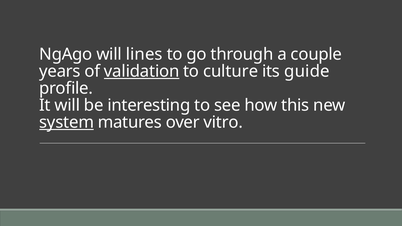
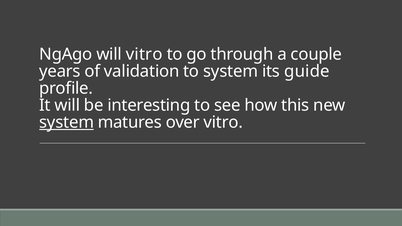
will lines: lines -> vitro (144, 54)
validation underline: present -> none (142, 71)
to culture: culture -> system (231, 71)
